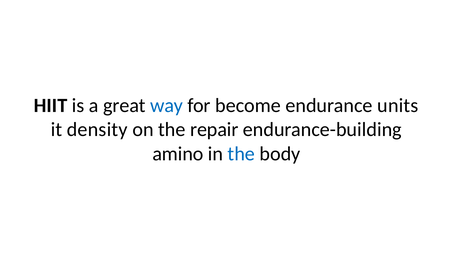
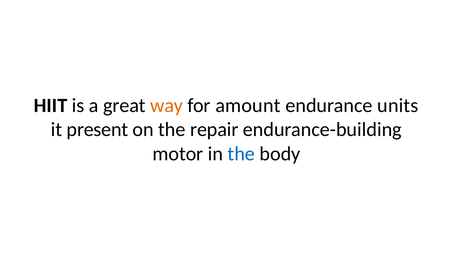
way colour: blue -> orange (167, 105)
become: become -> amount (248, 105)
density: density -> present (97, 130)
amino: amino -> motor (178, 154)
